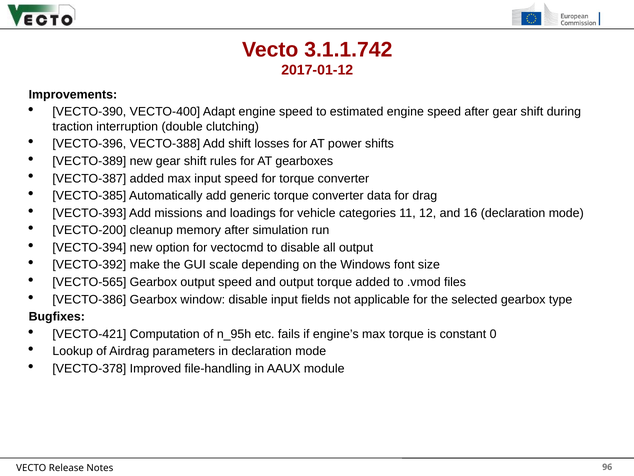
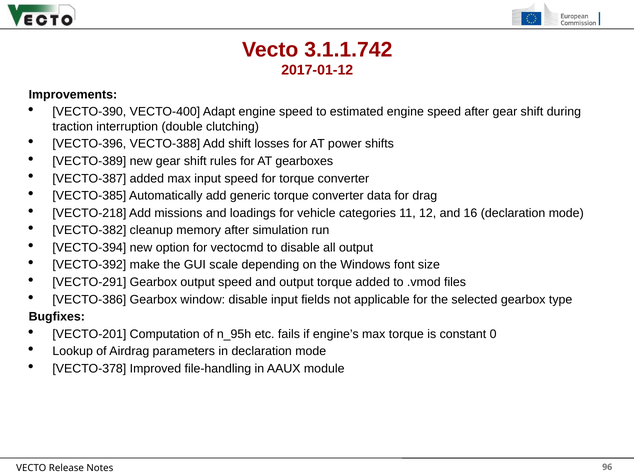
VECTO-393: VECTO-393 -> VECTO-218 (89, 213)
VECTO-200: VECTO-200 -> VECTO-382 (89, 230)
VECTO-565: VECTO-565 -> VECTO-291 (89, 282)
VECTO-421: VECTO-421 -> VECTO-201 (89, 334)
